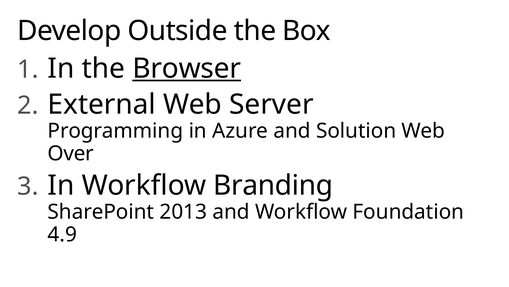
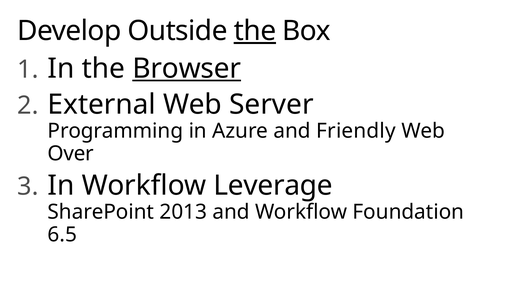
the underline: none -> present (255, 31)
Solution: Solution -> Friendly (356, 131)
Branding: Branding -> Leverage (273, 185)
4.9: 4.9 -> 6.5 (62, 234)
